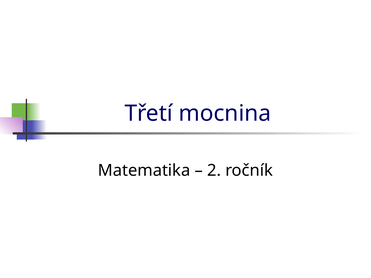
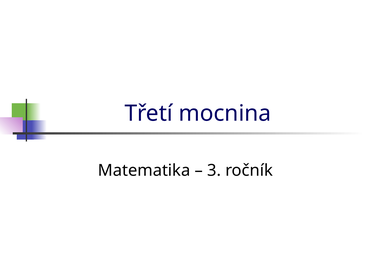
2: 2 -> 3 (214, 171)
